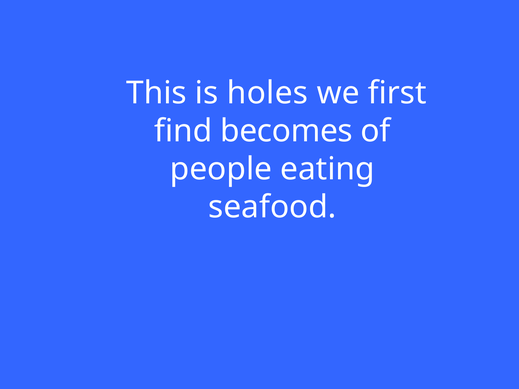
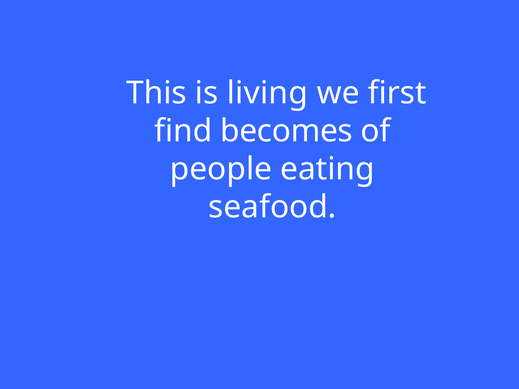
holes: holes -> living (267, 93)
